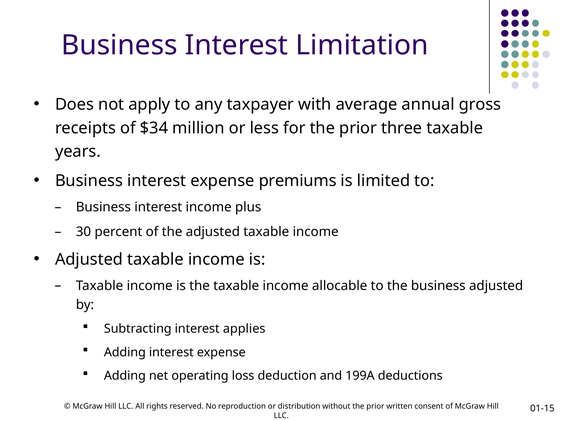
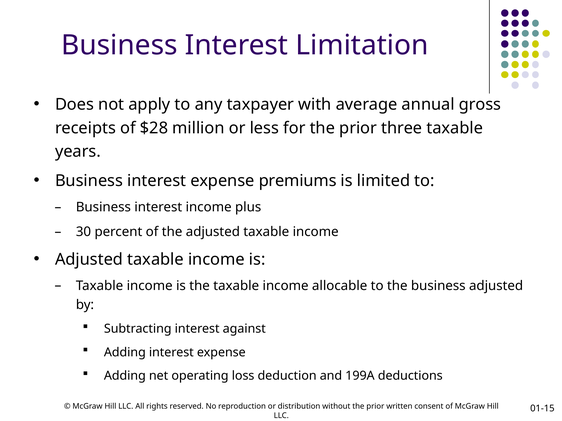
$34: $34 -> $28 (154, 128)
applies: applies -> against (244, 329)
